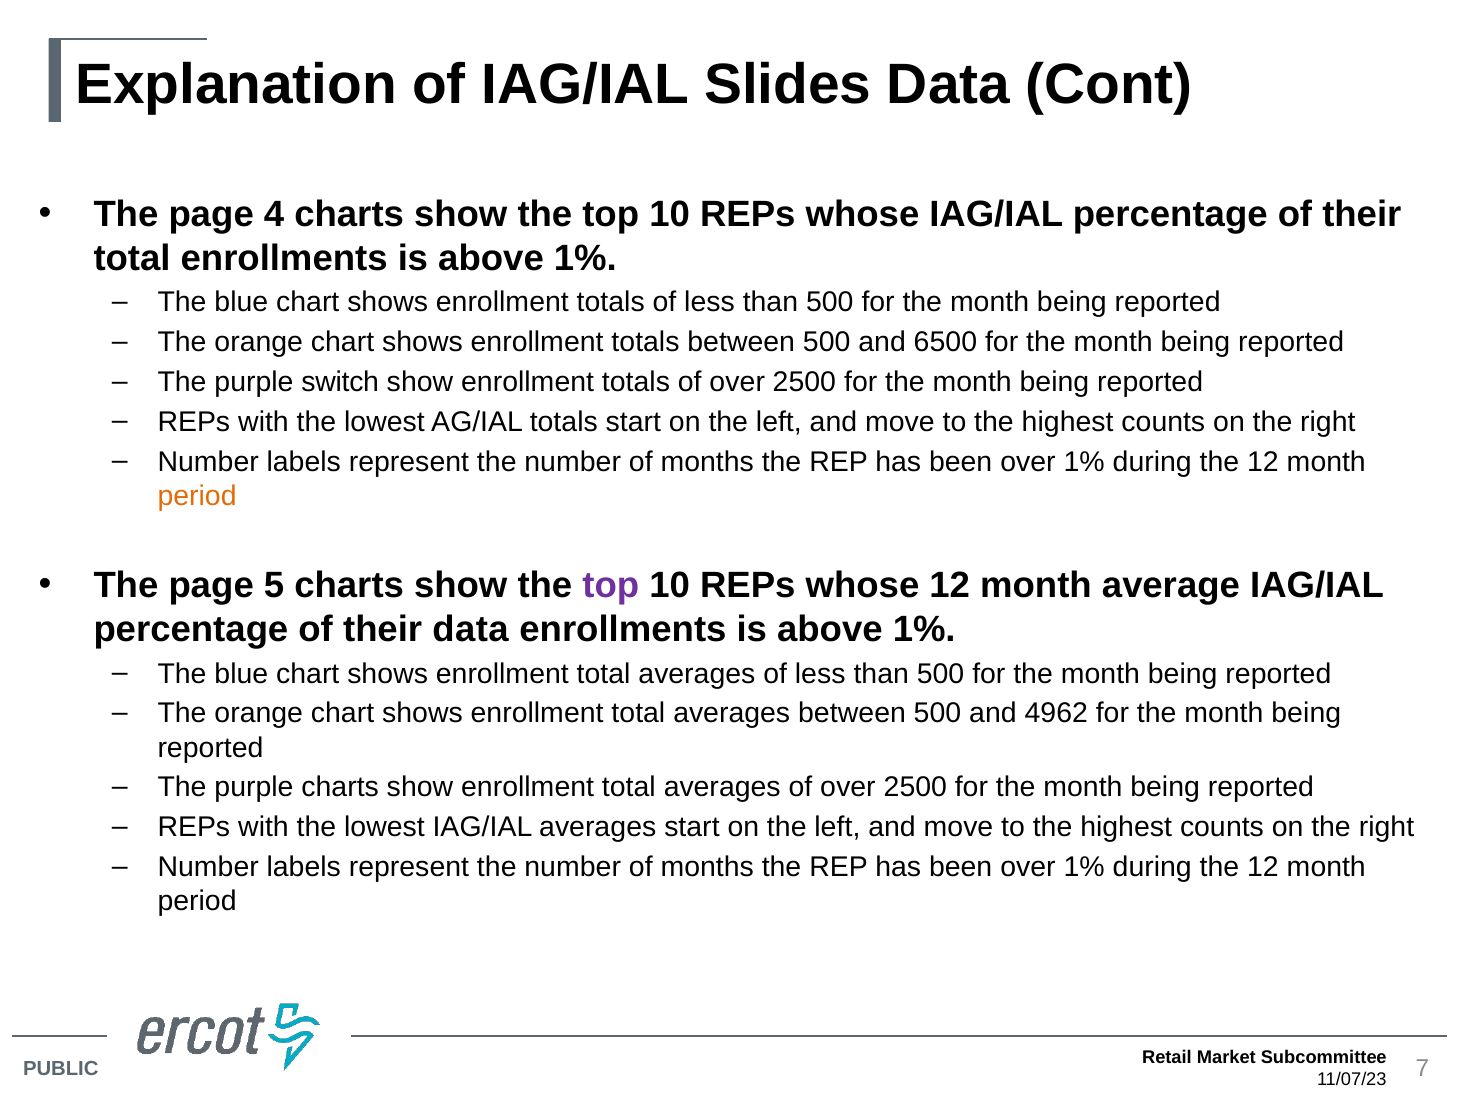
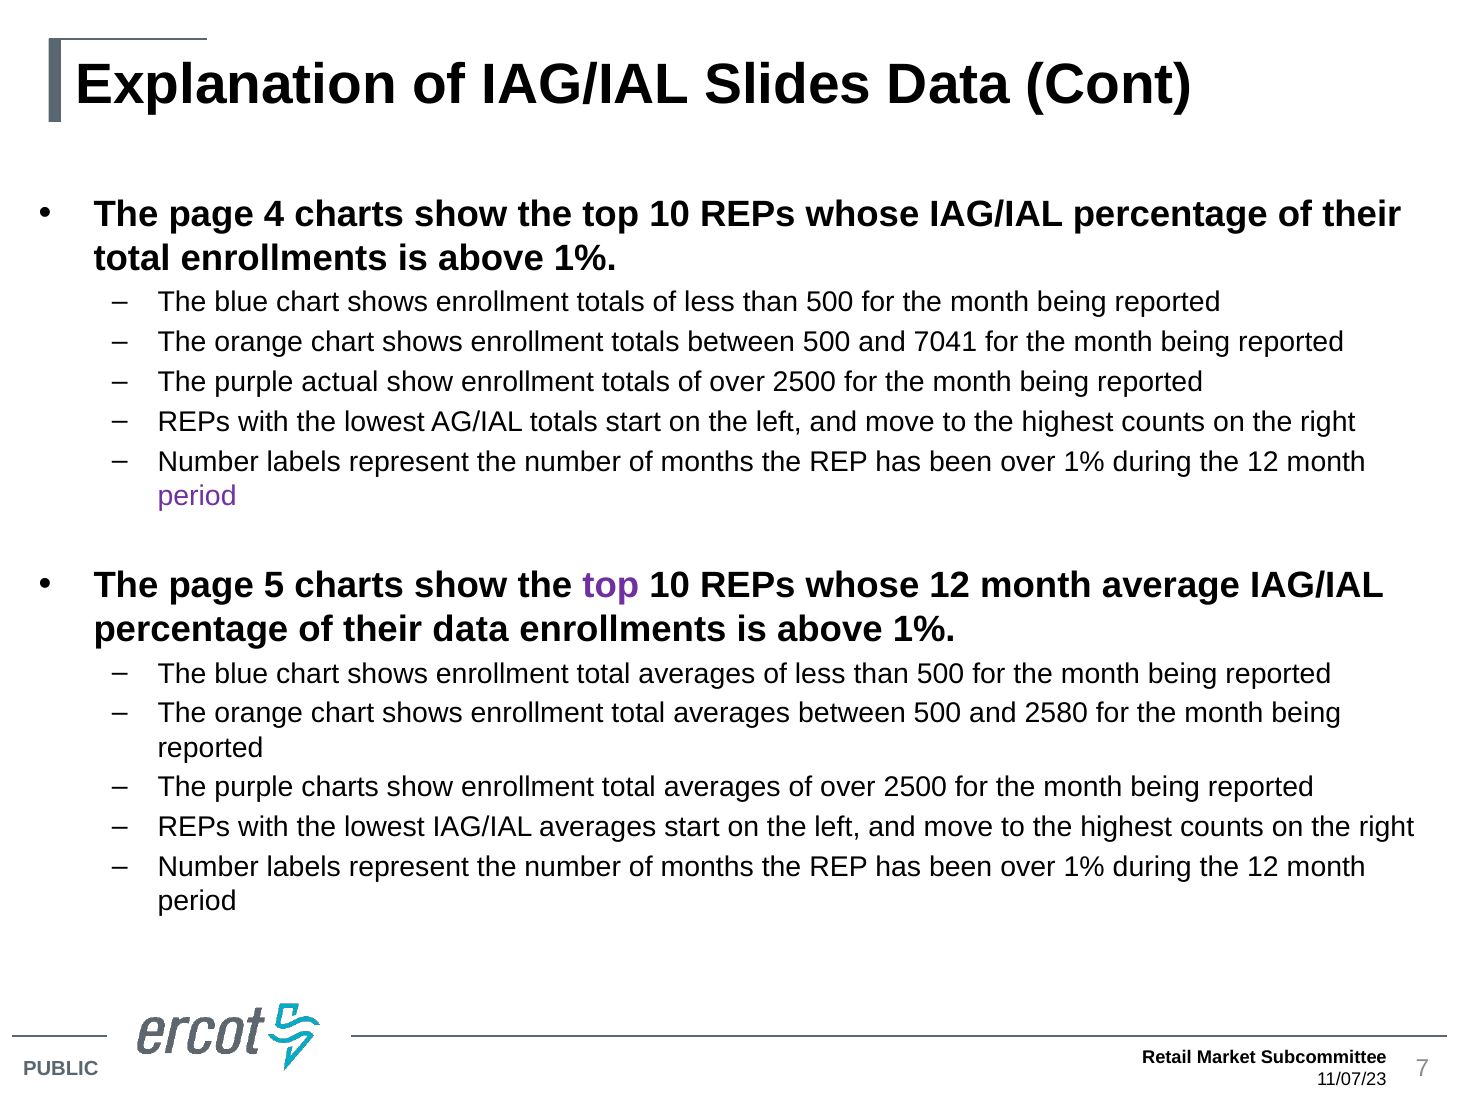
6500: 6500 -> 7041 (945, 342)
switch: switch -> actual (340, 382)
period colour: orange -> purple (197, 496)
4962: 4962 -> 2580 (1056, 713)
